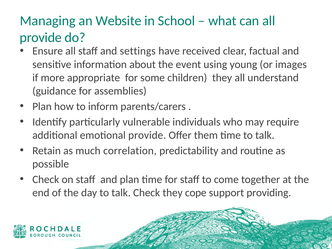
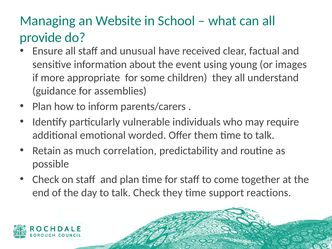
settings: settings -> unusual (138, 51)
emotional provide: provide -> worded (147, 135)
they cope: cope -> time (196, 193)
providing: providing -> reactions (269, 193)
